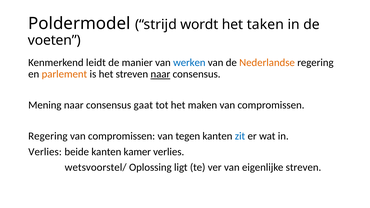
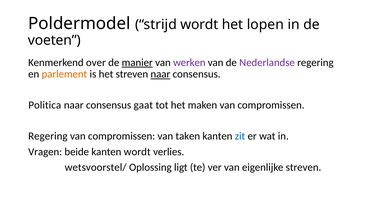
taken: taken -> lopen (265, 25)
leidt: leidt -> over (96, 63)
manier underline: none -> present (137, 63)
werken colour: blue -> purple (189, 63)
Nederlandse colour: orange -> purple (267, 63)
Mening: Mening -> Politica (45, 105)
tegen: tegen -> taken (188, 136)
Verlies: Verlies -> Vragen (45, 152)
kanten kamer: kamer -> wordt (137, 152)
